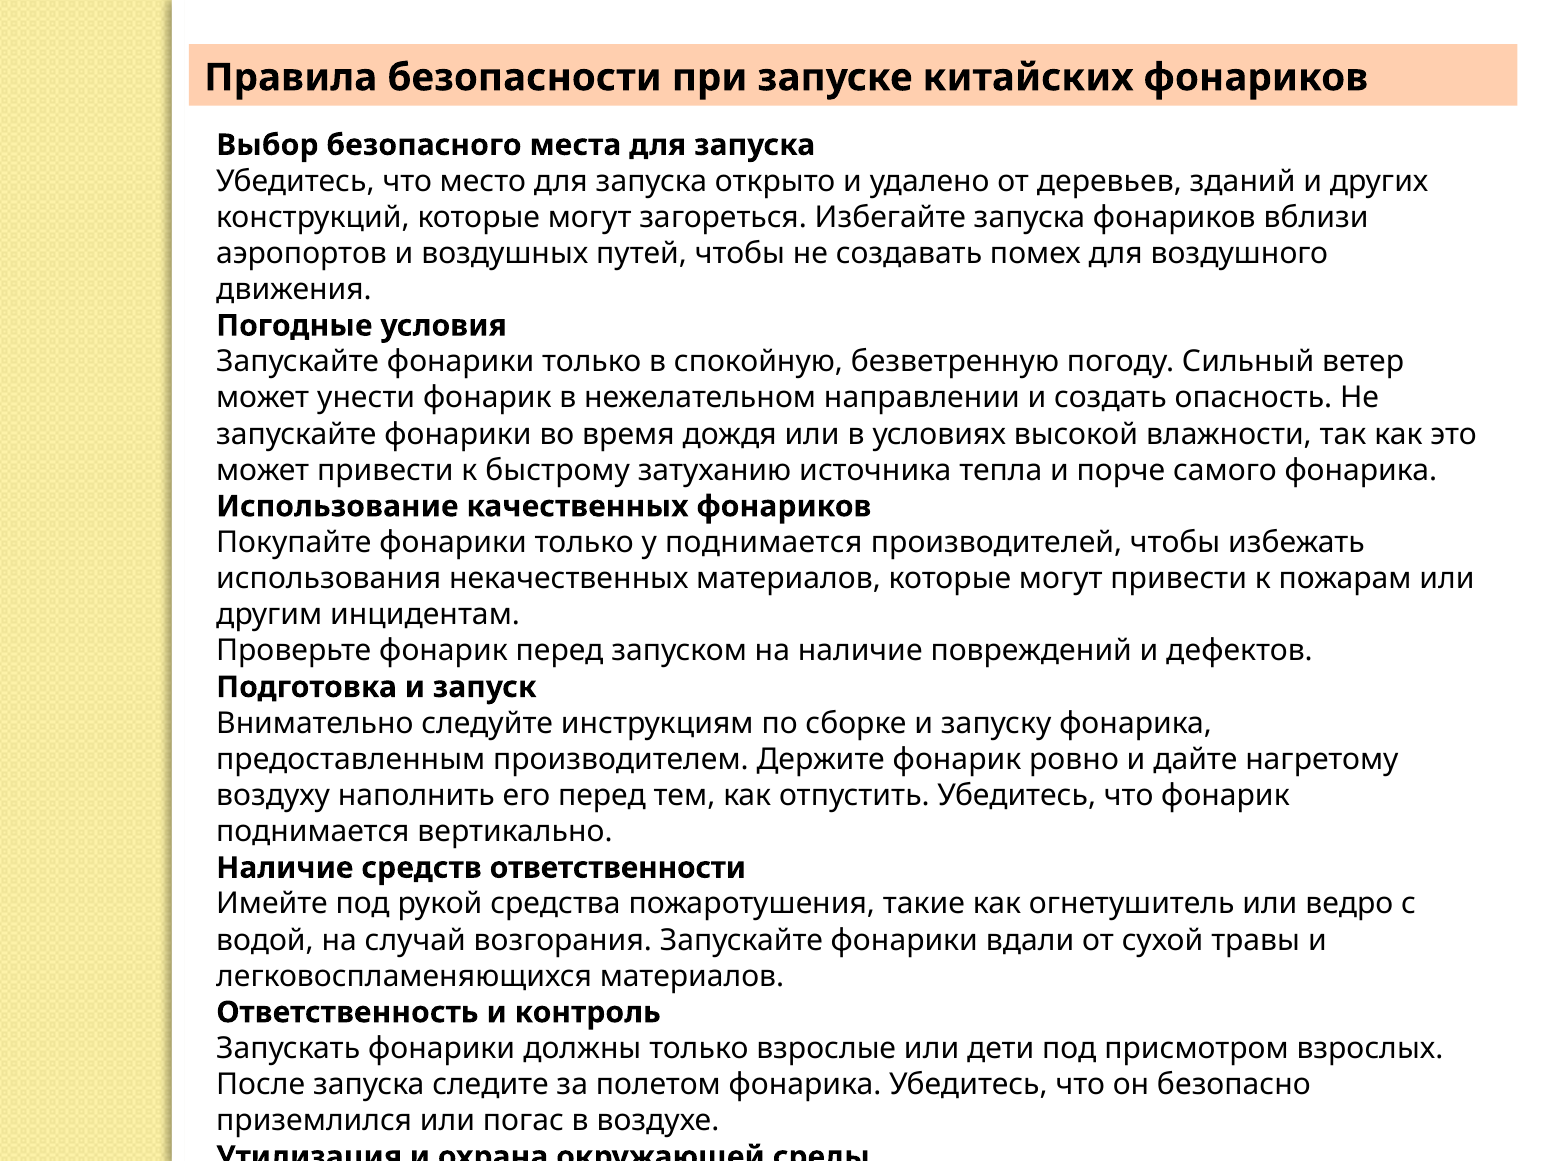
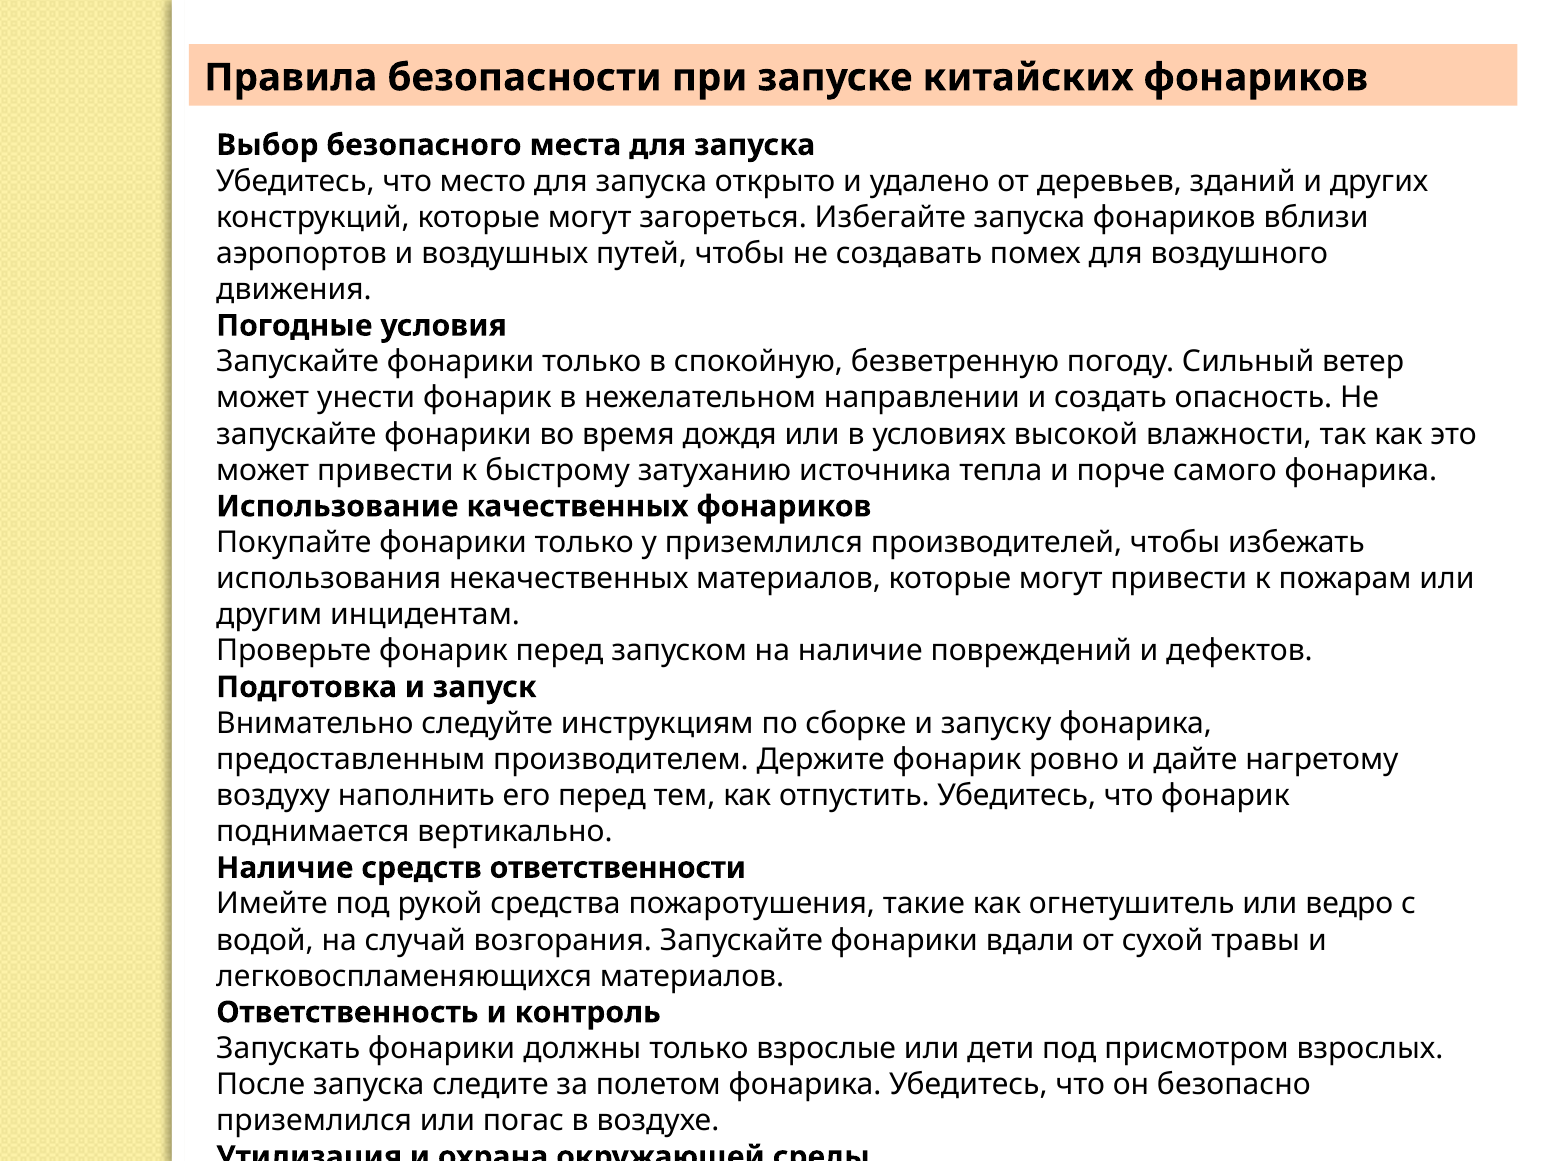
у поднимается: поднимается -> приземлился (764, 543)
